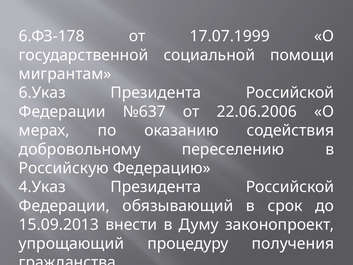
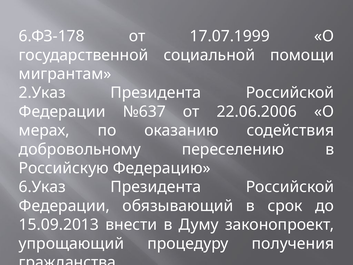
6.Указ: 6.Указ -> 2.Указ (42, 93)
4.Указ: 4.Указ -> 6.Указ (42, 187)
